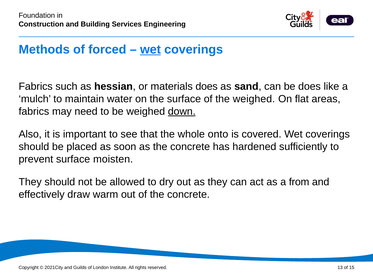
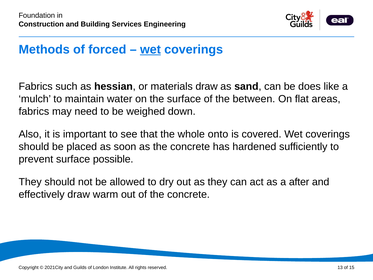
materials does: does -> draw (207, 86)
the weighed: weighed -> between (254, 99)
down underline: present -> none (182, 111)
moisten: moisten -> possible (113, 159)
from: from -> after (299, 182)
